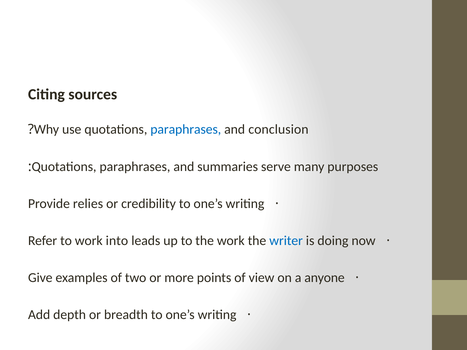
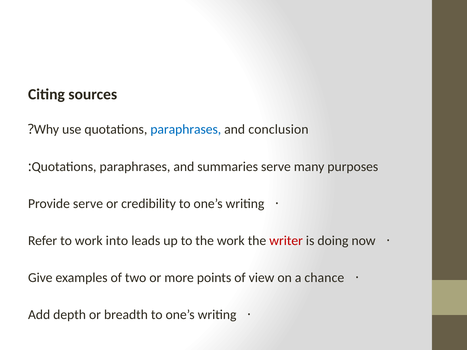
Provide relies: relies -> serve (88, 204)
writer colour: blue -> red (286, 241)
anyone: anyone -> chance (324, 278)
